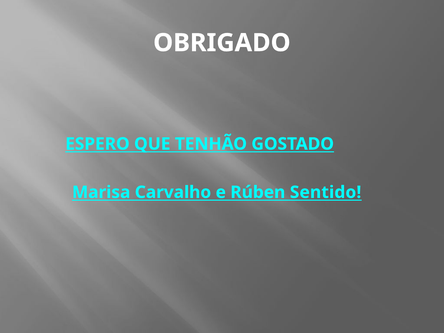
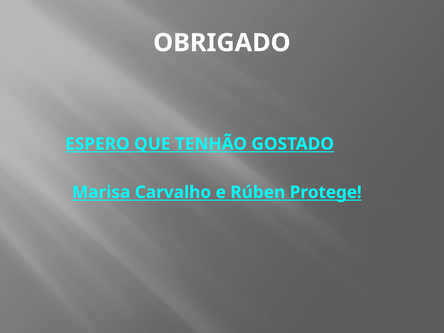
Sentido: Sentido -> Protege (326, 192)
